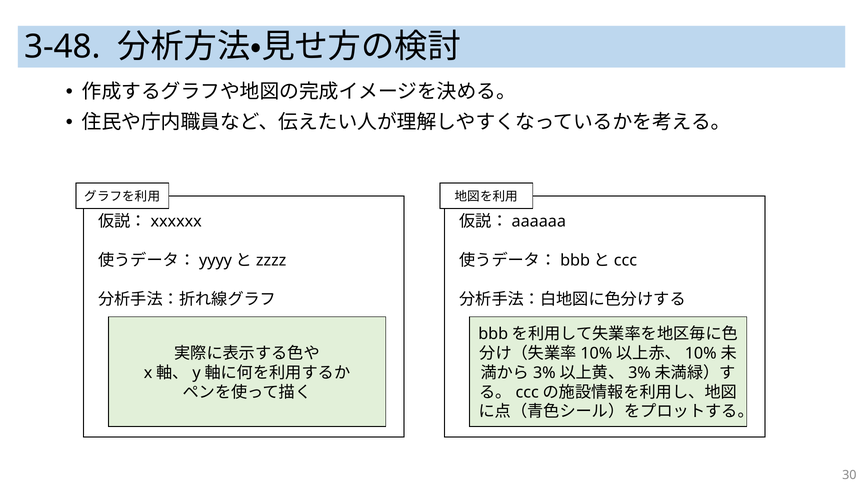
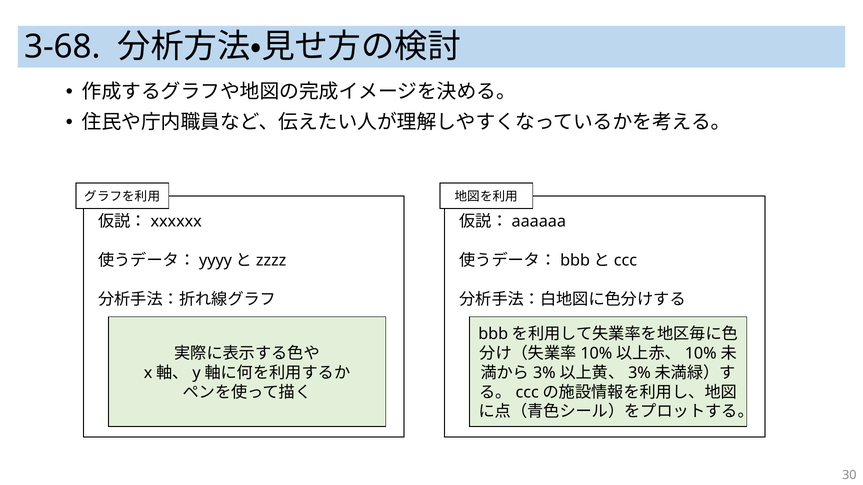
3-48: 3-48 -> 3-68 (63, 47)
